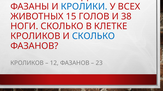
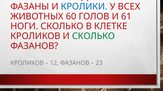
15: 15 -> 60 (71, 17)
38: 38 -> 61 (126, 17)
СКОЛЬКО colour: blue -> green (93, 36)
